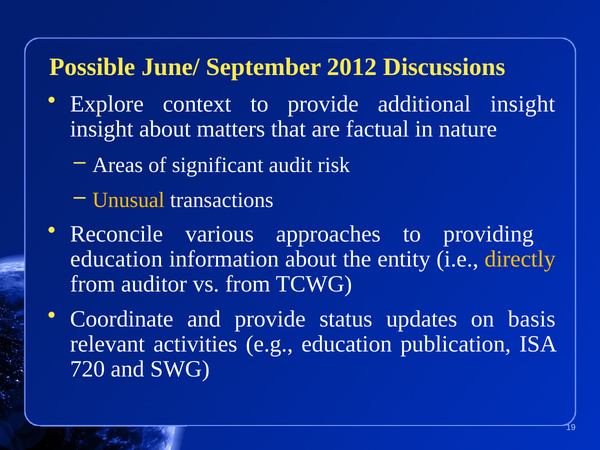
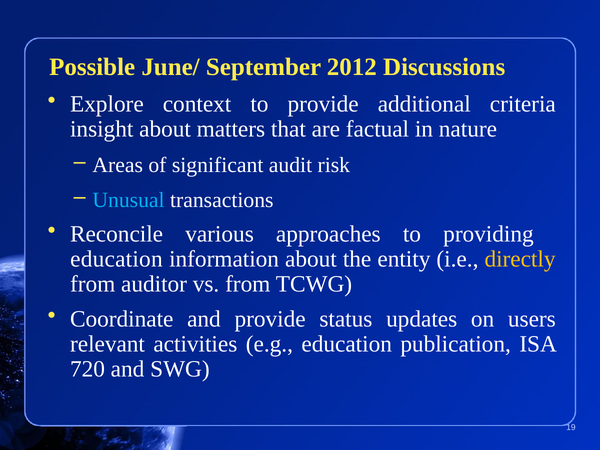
additional insight: insight -> criteria (523, 104)
Unusual colour: yellow -> light blue (129, 200)
basis: basis -> users (532, 319)
